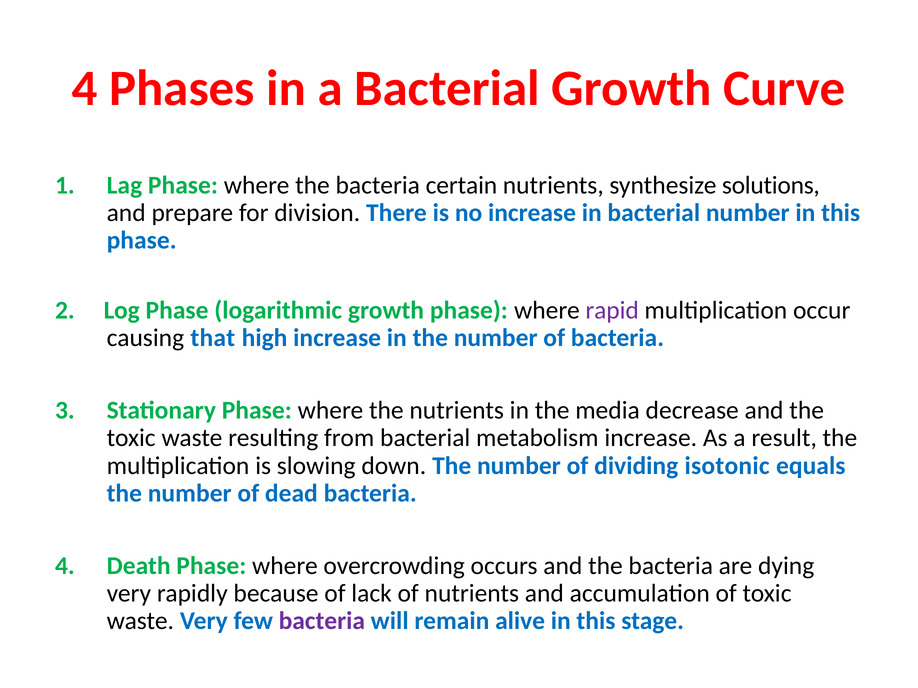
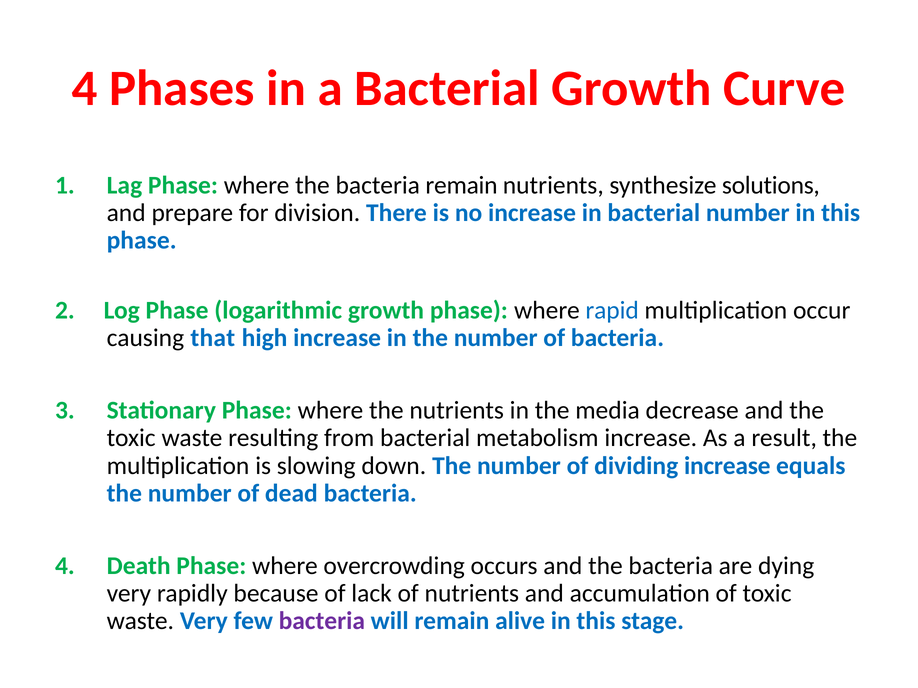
bacteria certain: certain -> remain (462, 186)
rapid colour: purple -> blue (612, 310)
dividing isotonic: isotonic -> increase (727, 466)
